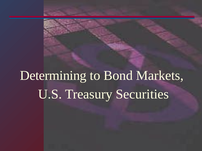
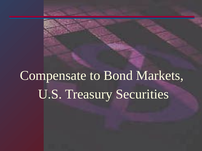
Determining: Determining -> Compensate (53, 76)
